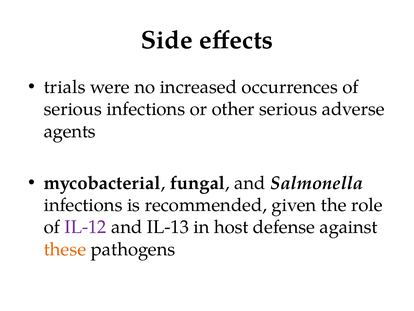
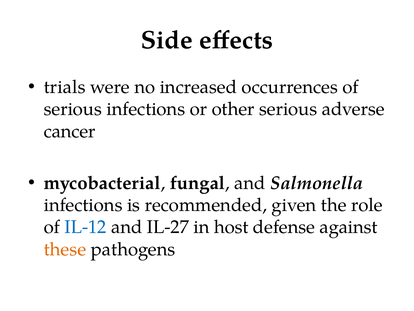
agents: agents -> cancer (70, 131)
IL-12 colour: purple -> blue (86, 227)
IL-13: IL-13 -> IL-27 (168, 227)
